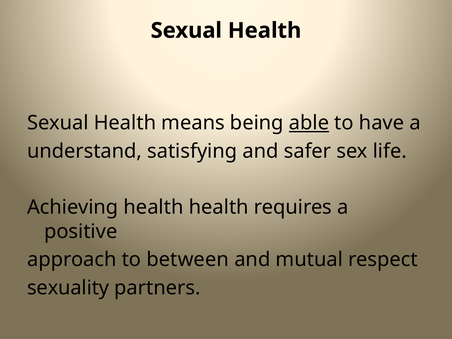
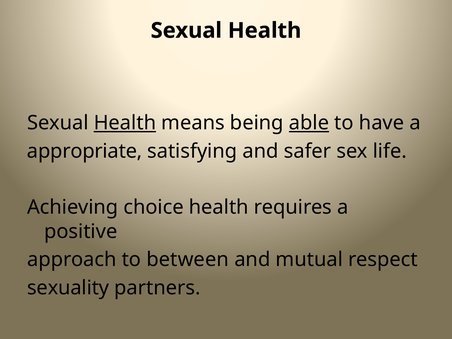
Health underline: none -> present (125, 123)
understand: understand -> appropriate (85, 151)
Achieving health: health -> choice (154, 207)
